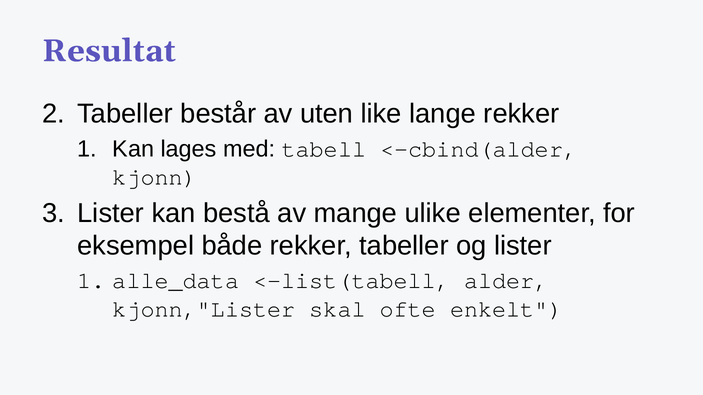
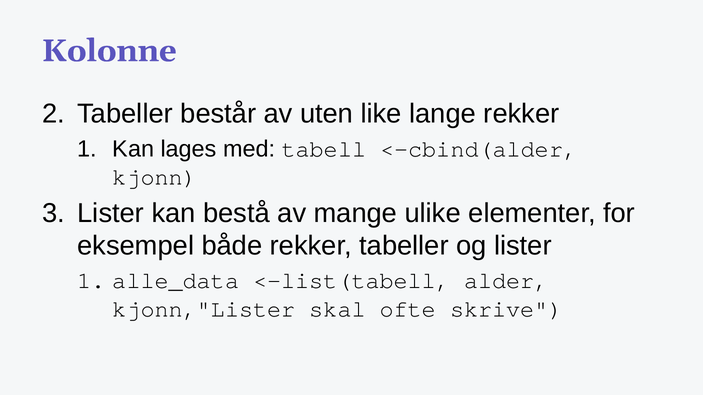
Resultat: Resultat -> Kolonne (109, 51)
enkelt: enkelt -> skrive (506, 309)
